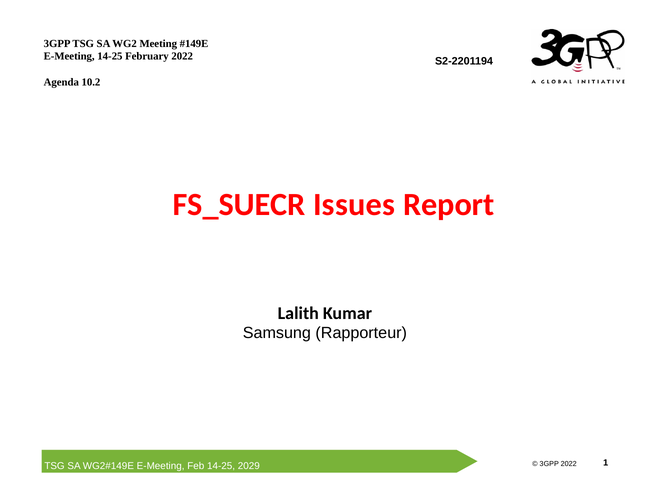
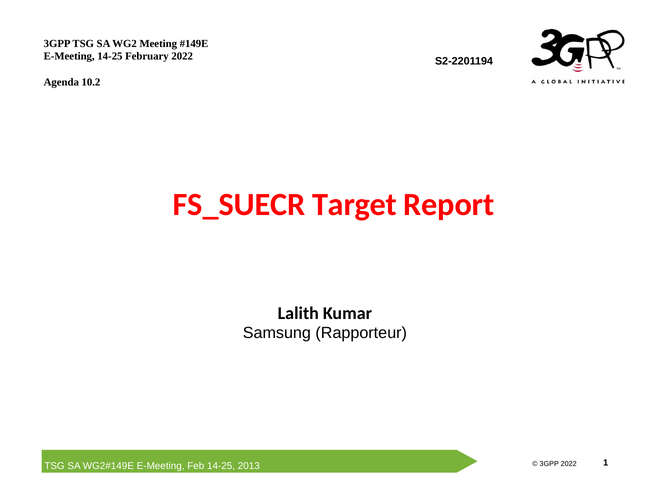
Issues: Issues -> Target (354, 205)
2029: 2029 -> 2013 (249, 466)
